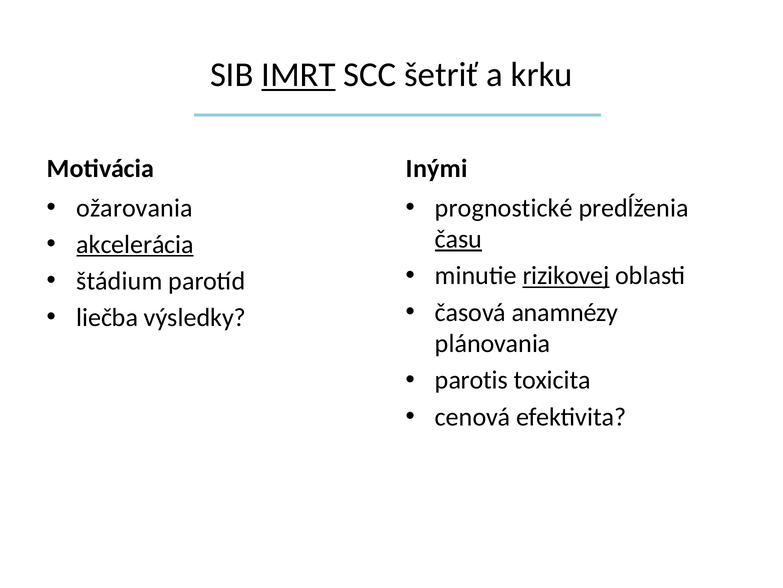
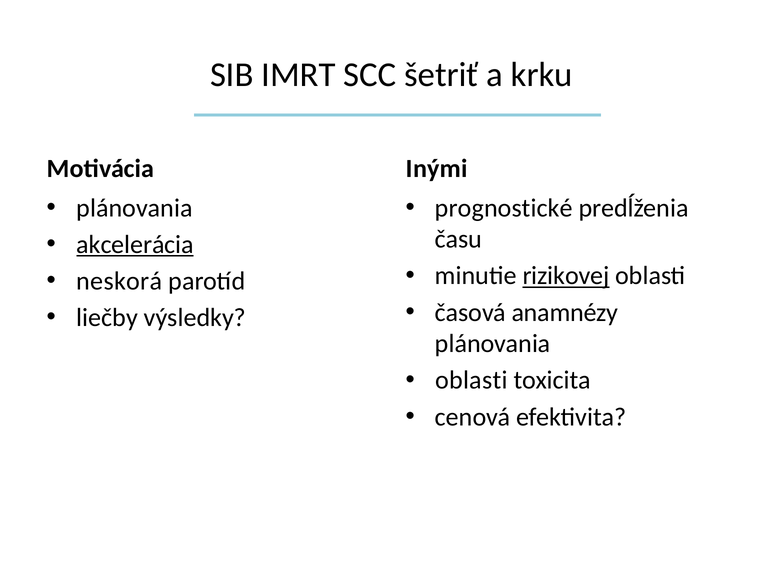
IMRT underline: present -> none (299, 75)
ožarovania: ožarovania -> plánovania (134, 208)
času underline: present -> none (459, 239)
štádium: štádium -> neskorá (119, 281)
liečba: liečba -> liečby (107, 317)
parotis: parotis -> oblasti (471, 380)
